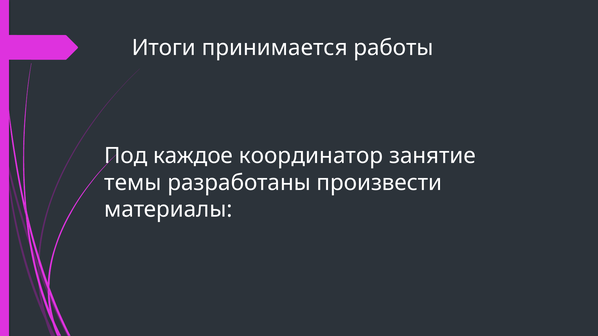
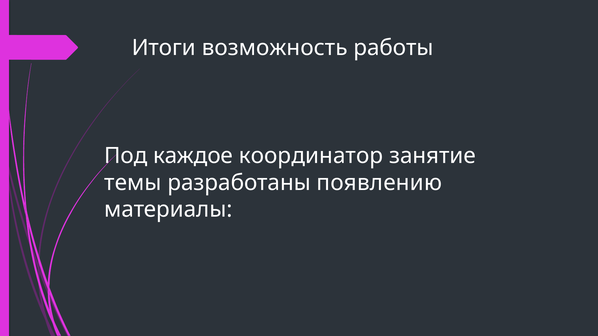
принимается: принимается -> возможность (275, 48)
произвести: произвести -> появлению (379, 183)
